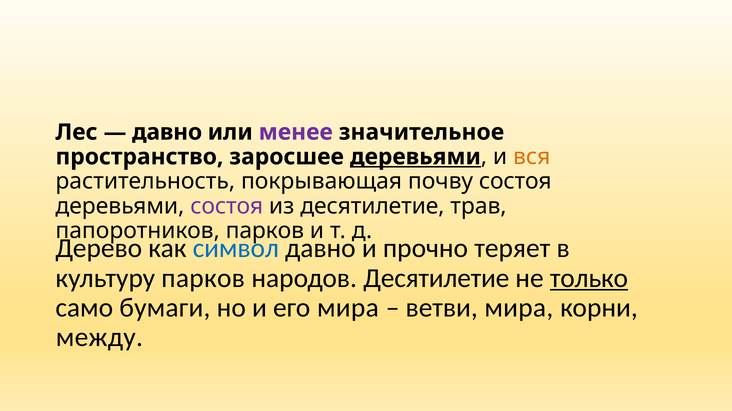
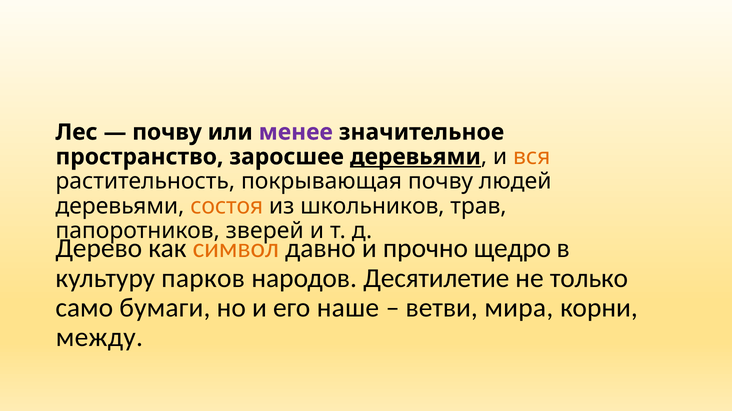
давно: давно -> почву (167, 132)
почву состоя: состоя -> людей (515, 182)
состоя colour: purple -> orange (227, 206)
из десятилетие: десятилетие -> школьников (372, 206)
парков: парков -> зверей (265, 231)
символ colour: blue -> orange (236, 249)
теряет: теряет -> щедро (512, 249)
только underline: present -> none (589, 278)
его мира: мира -> наше (348, 308)
